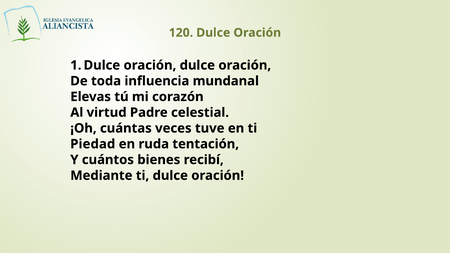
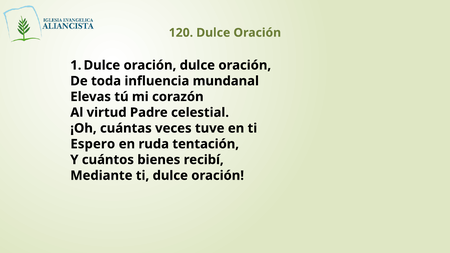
Piedad: Piedad -> Espero (93, 144)
